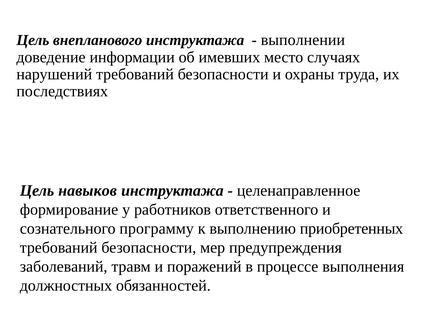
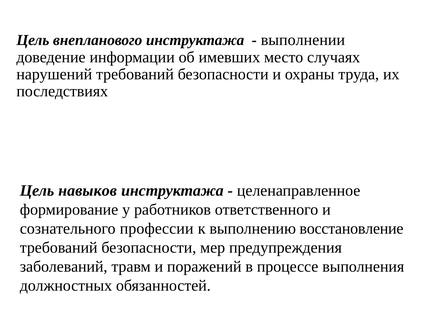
программу: программу -> профессии (157, 228)
приобретенных: приобретенных -> восстановление (352, 228)
